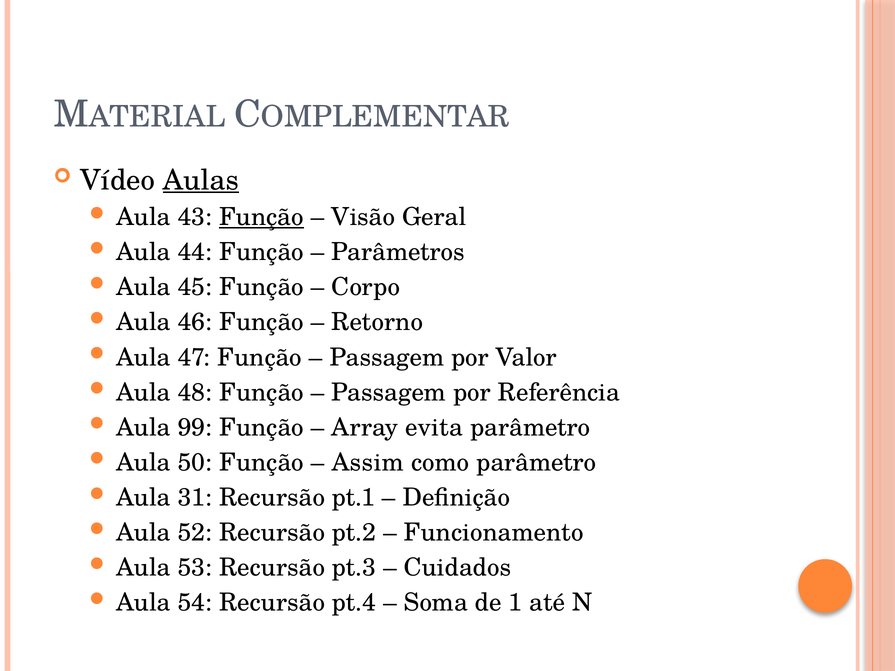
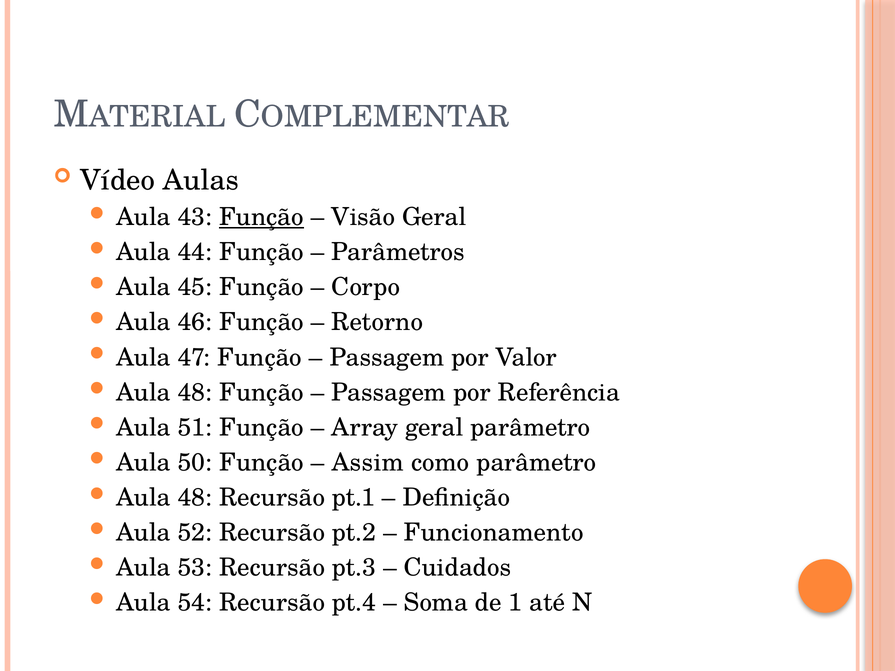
Aulas underline: present -> none (201, 180)
99: 99 -> 51 (195, 428)
Array evita: evita -> geral (434, 428)
31: 31 -> 48 (195, 498)
